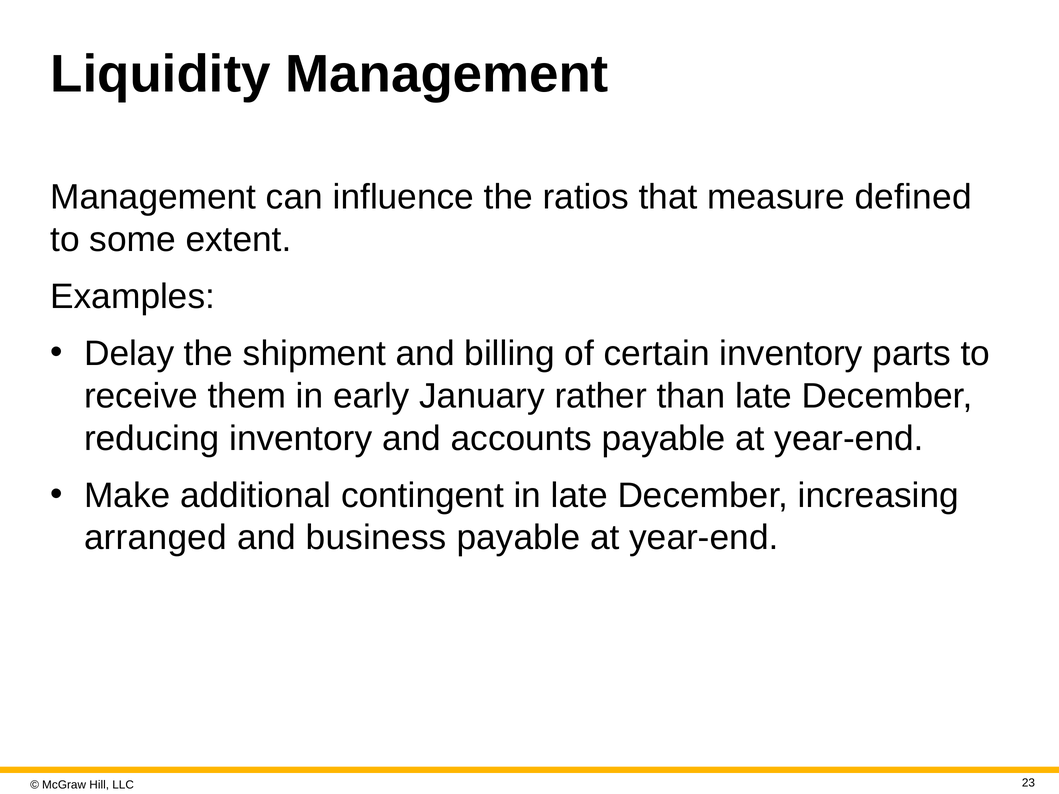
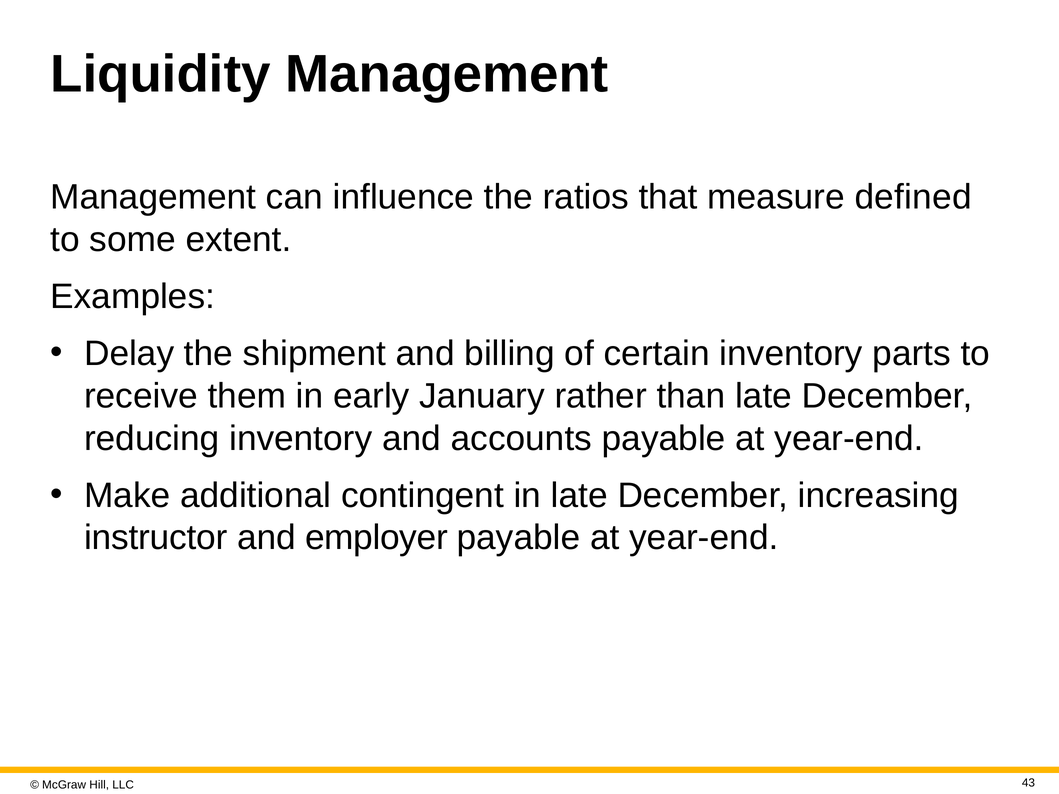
arranged: arranged -> instructor (156, 538)
business: business -> employer (376, 538)
23: 23 -> 43 (1028, 783)
